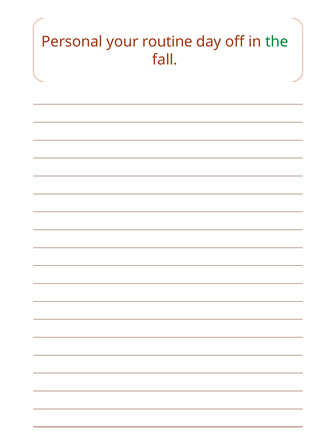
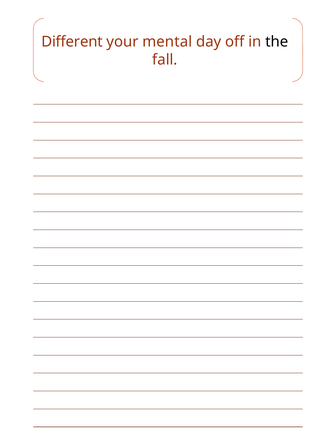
Personal: Personal -> Different (72, 42)
routine: routine -> mental (167, 42)
the colour: green -> black (277, 42)
